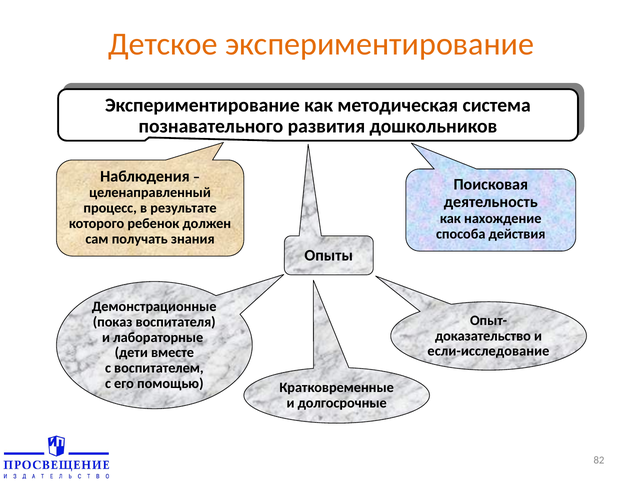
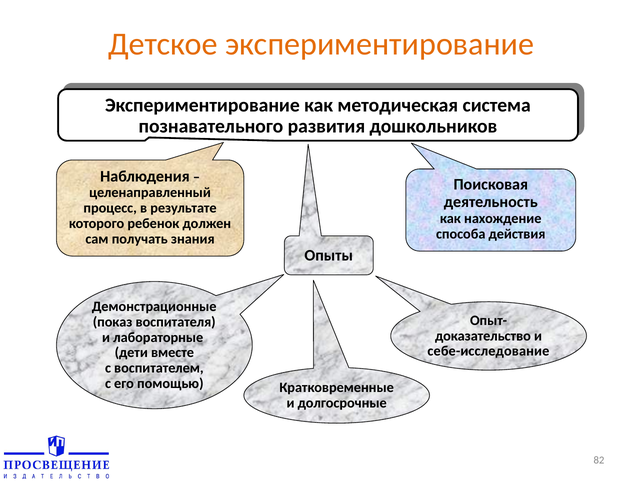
если-исследование: если-исследование -> себе-исследование (488, 351)
